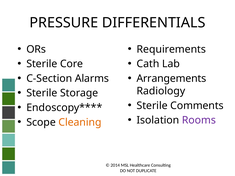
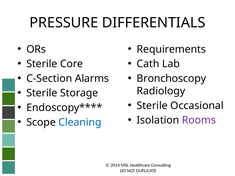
Arrangements: Arrangements -> Bronchoscopy (171, 79)
Comments: Comments -> Occasional (197, 106)
Cleaning colour: orange -> blue (80, 122)
